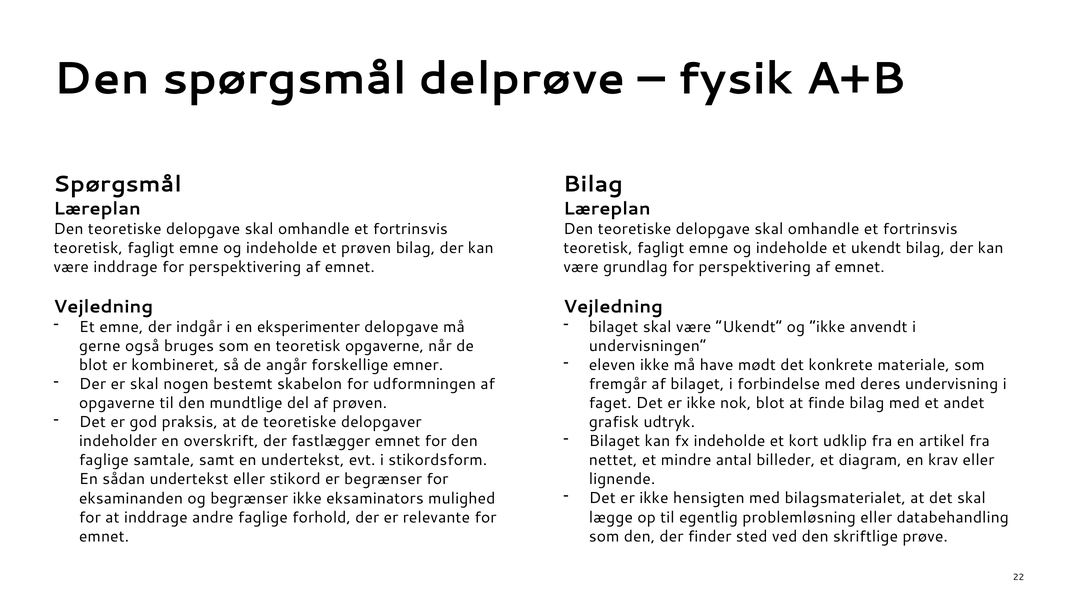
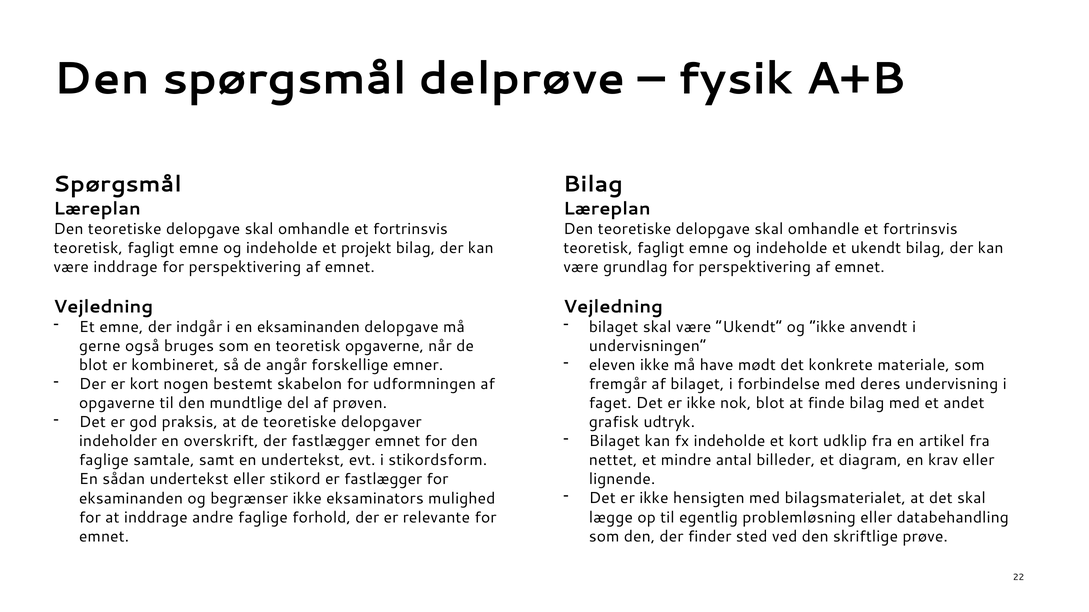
et prøven: prøven -> projekt (366, 248)
en eksperimenter: eksperimenter -> eksaminanden (308, 327)
er skal: skal -> kort (144, 384)
er begrænser: begrænser -> fastlægger (383, 480)
